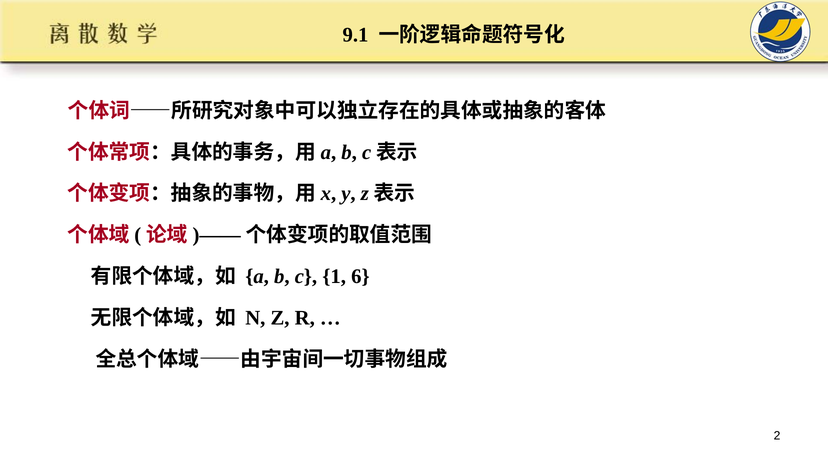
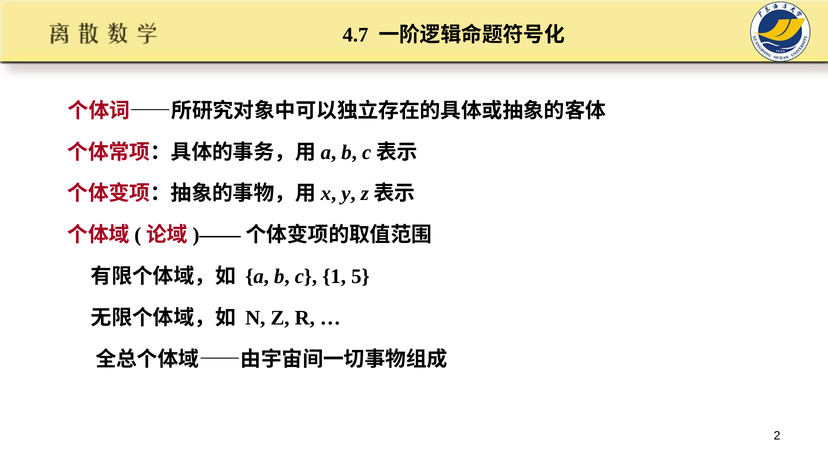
9.1: 9.1 -> 4.7 (355, 35)
6: 6 -> 5 (360, 276)
